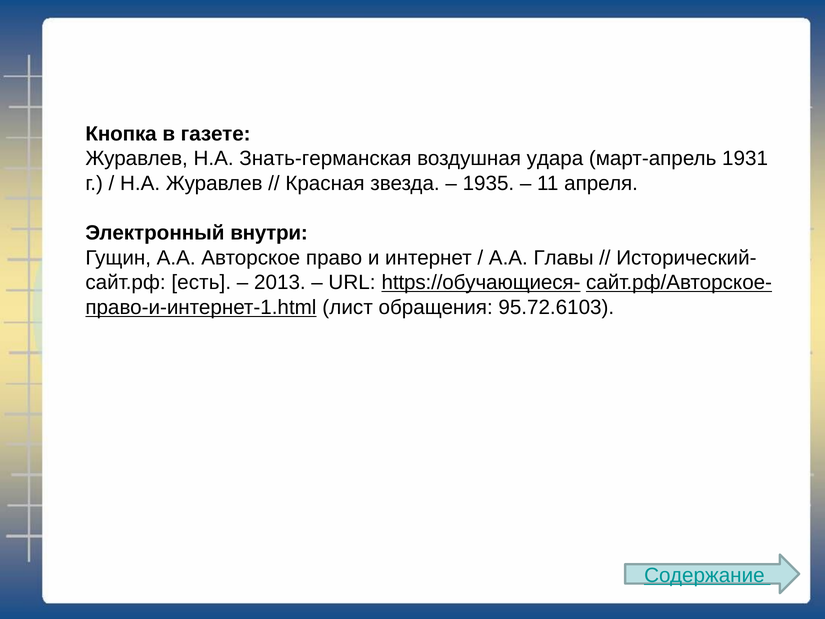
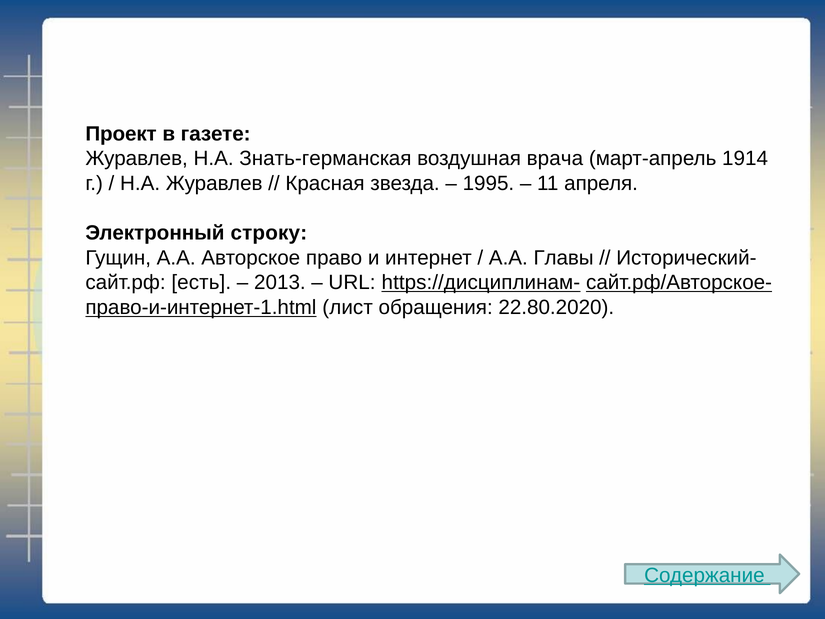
Кнопка: Кнопка -> Проект (121, 134)
удара: удара -> врача (555, 159)
1931: 1931 -> 1914 (745, 159)
1935: 1935 -> 1995 (488, 183)
внутри: внутри -> строку (269, 233)
https://обучающиеся-: https://обучающиеся- -> https://дисциплинам- (481, 282)
95.72.6103: 95.72.6103 -> 22.80.2020 (556, 307)
